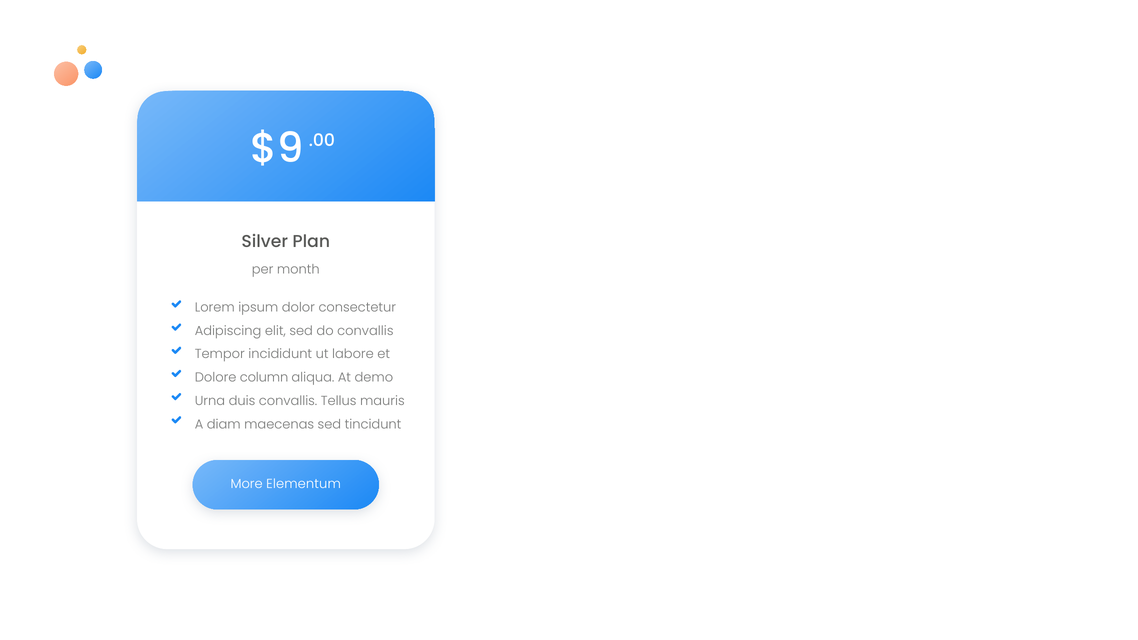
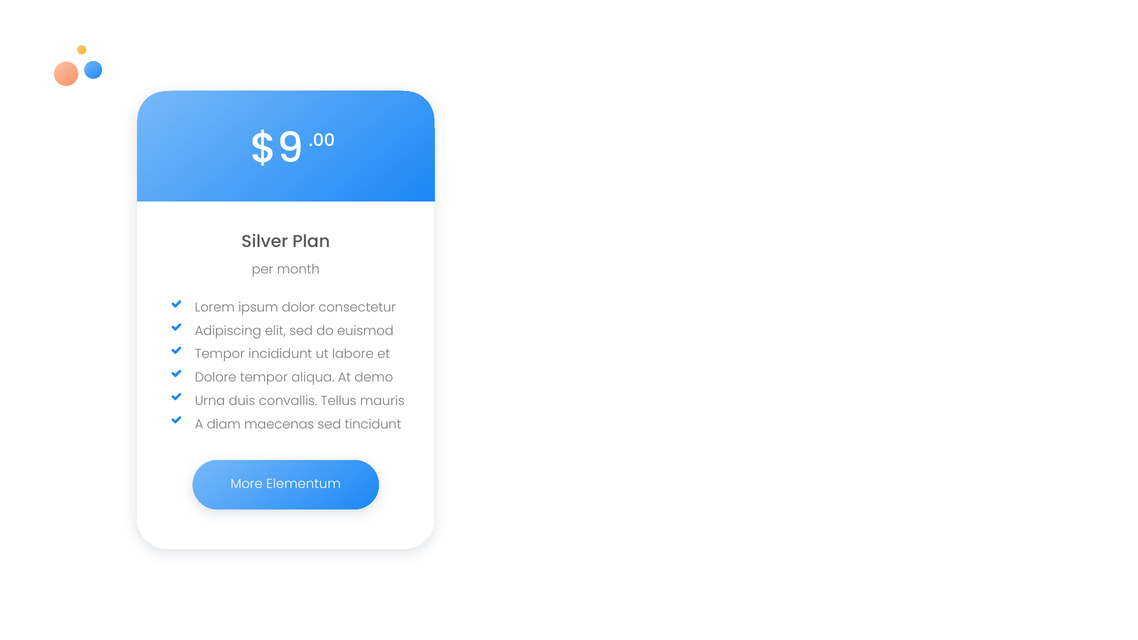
do convallis: convallis -> euismod (365, 331)
Dolore column: column -> tempor (264, 378)
